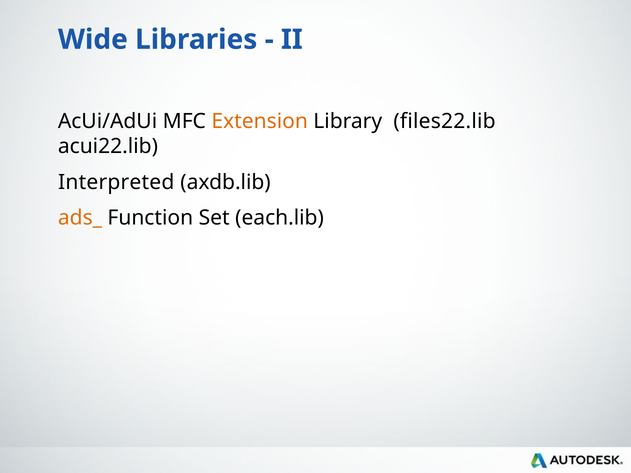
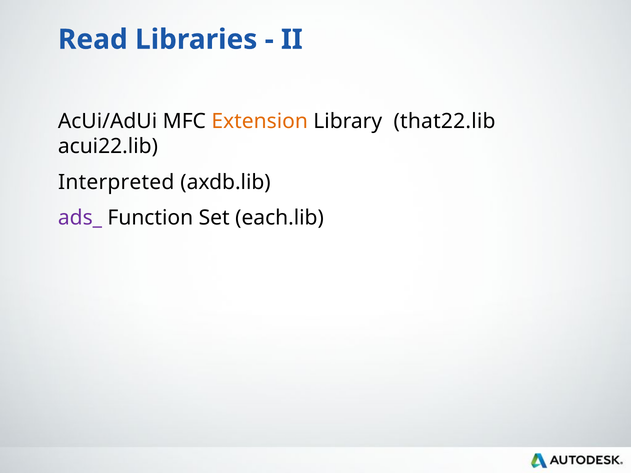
Wide: Wide -> Read (93, 40)
files22.lib: files22.lib -> that22.lib (445, 121)
ads_ colour: orange -> purple (80, 218)
